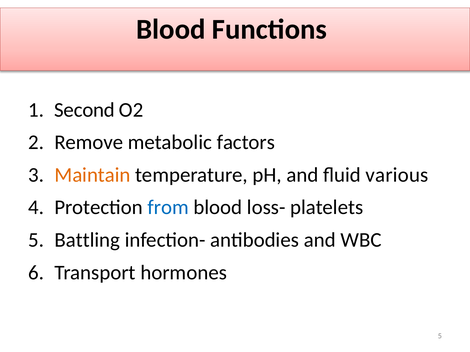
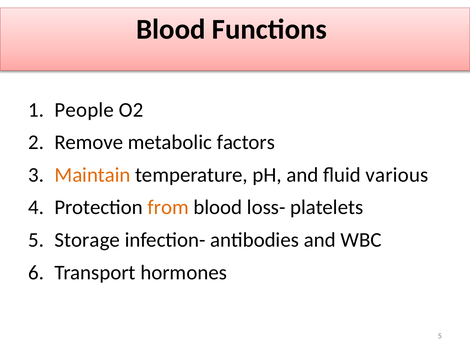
Second: Second -> People (84, 110)
from colour: blue -> orange (168, 208)
Battling: Battling -> Storage (87, 240)
